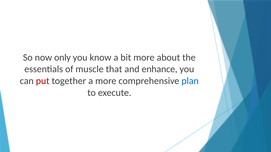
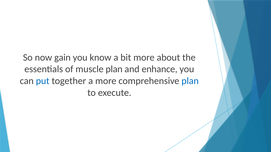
only: only -> gain (62, 58)
muscle that: that -> plan (114, 69)
put colour: red -> blue (43, 81)
